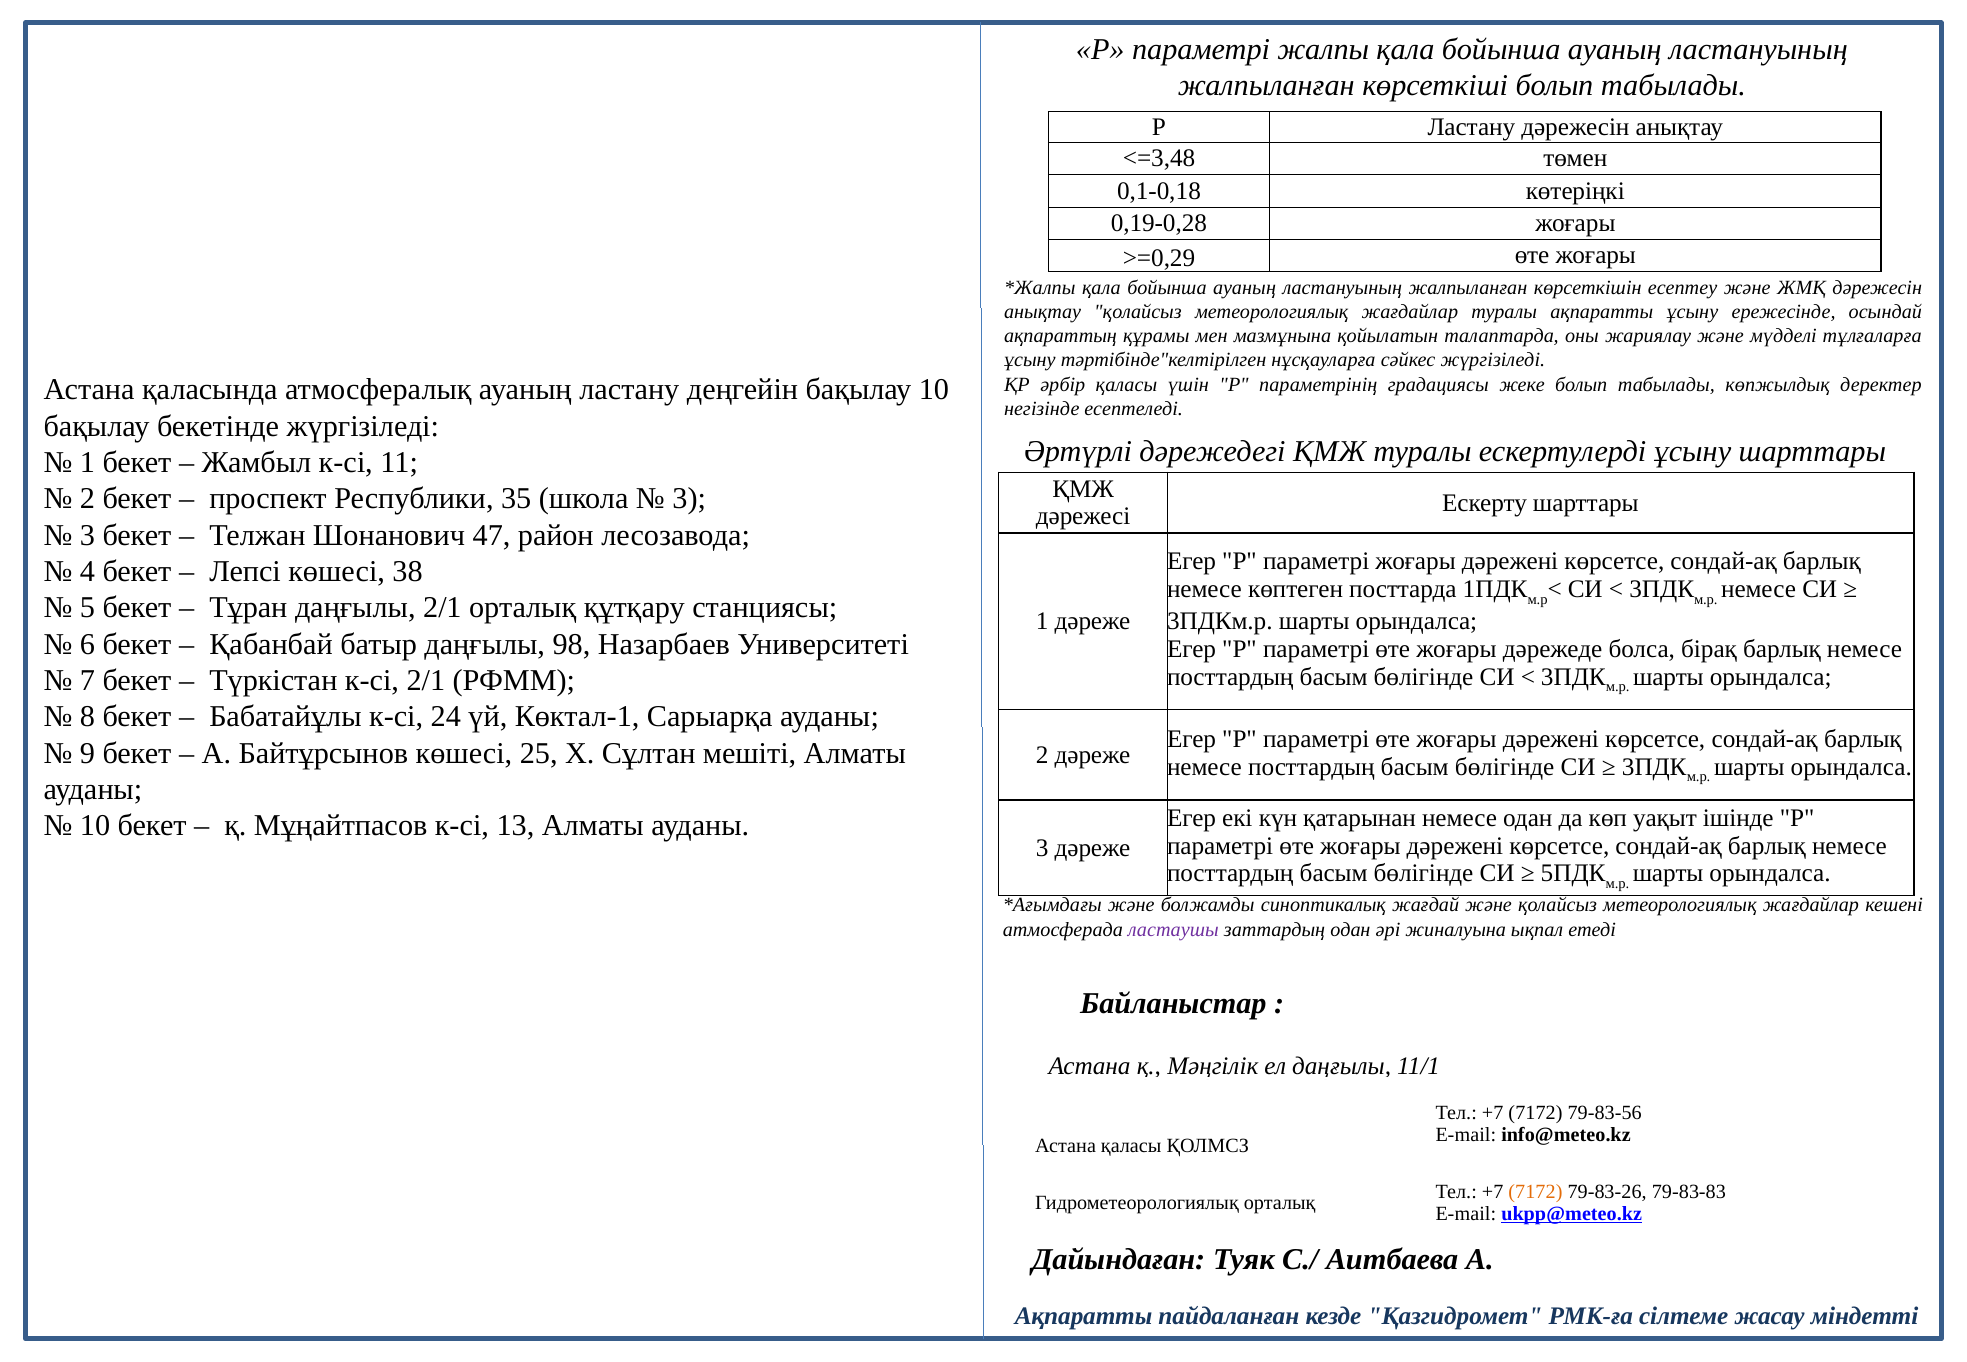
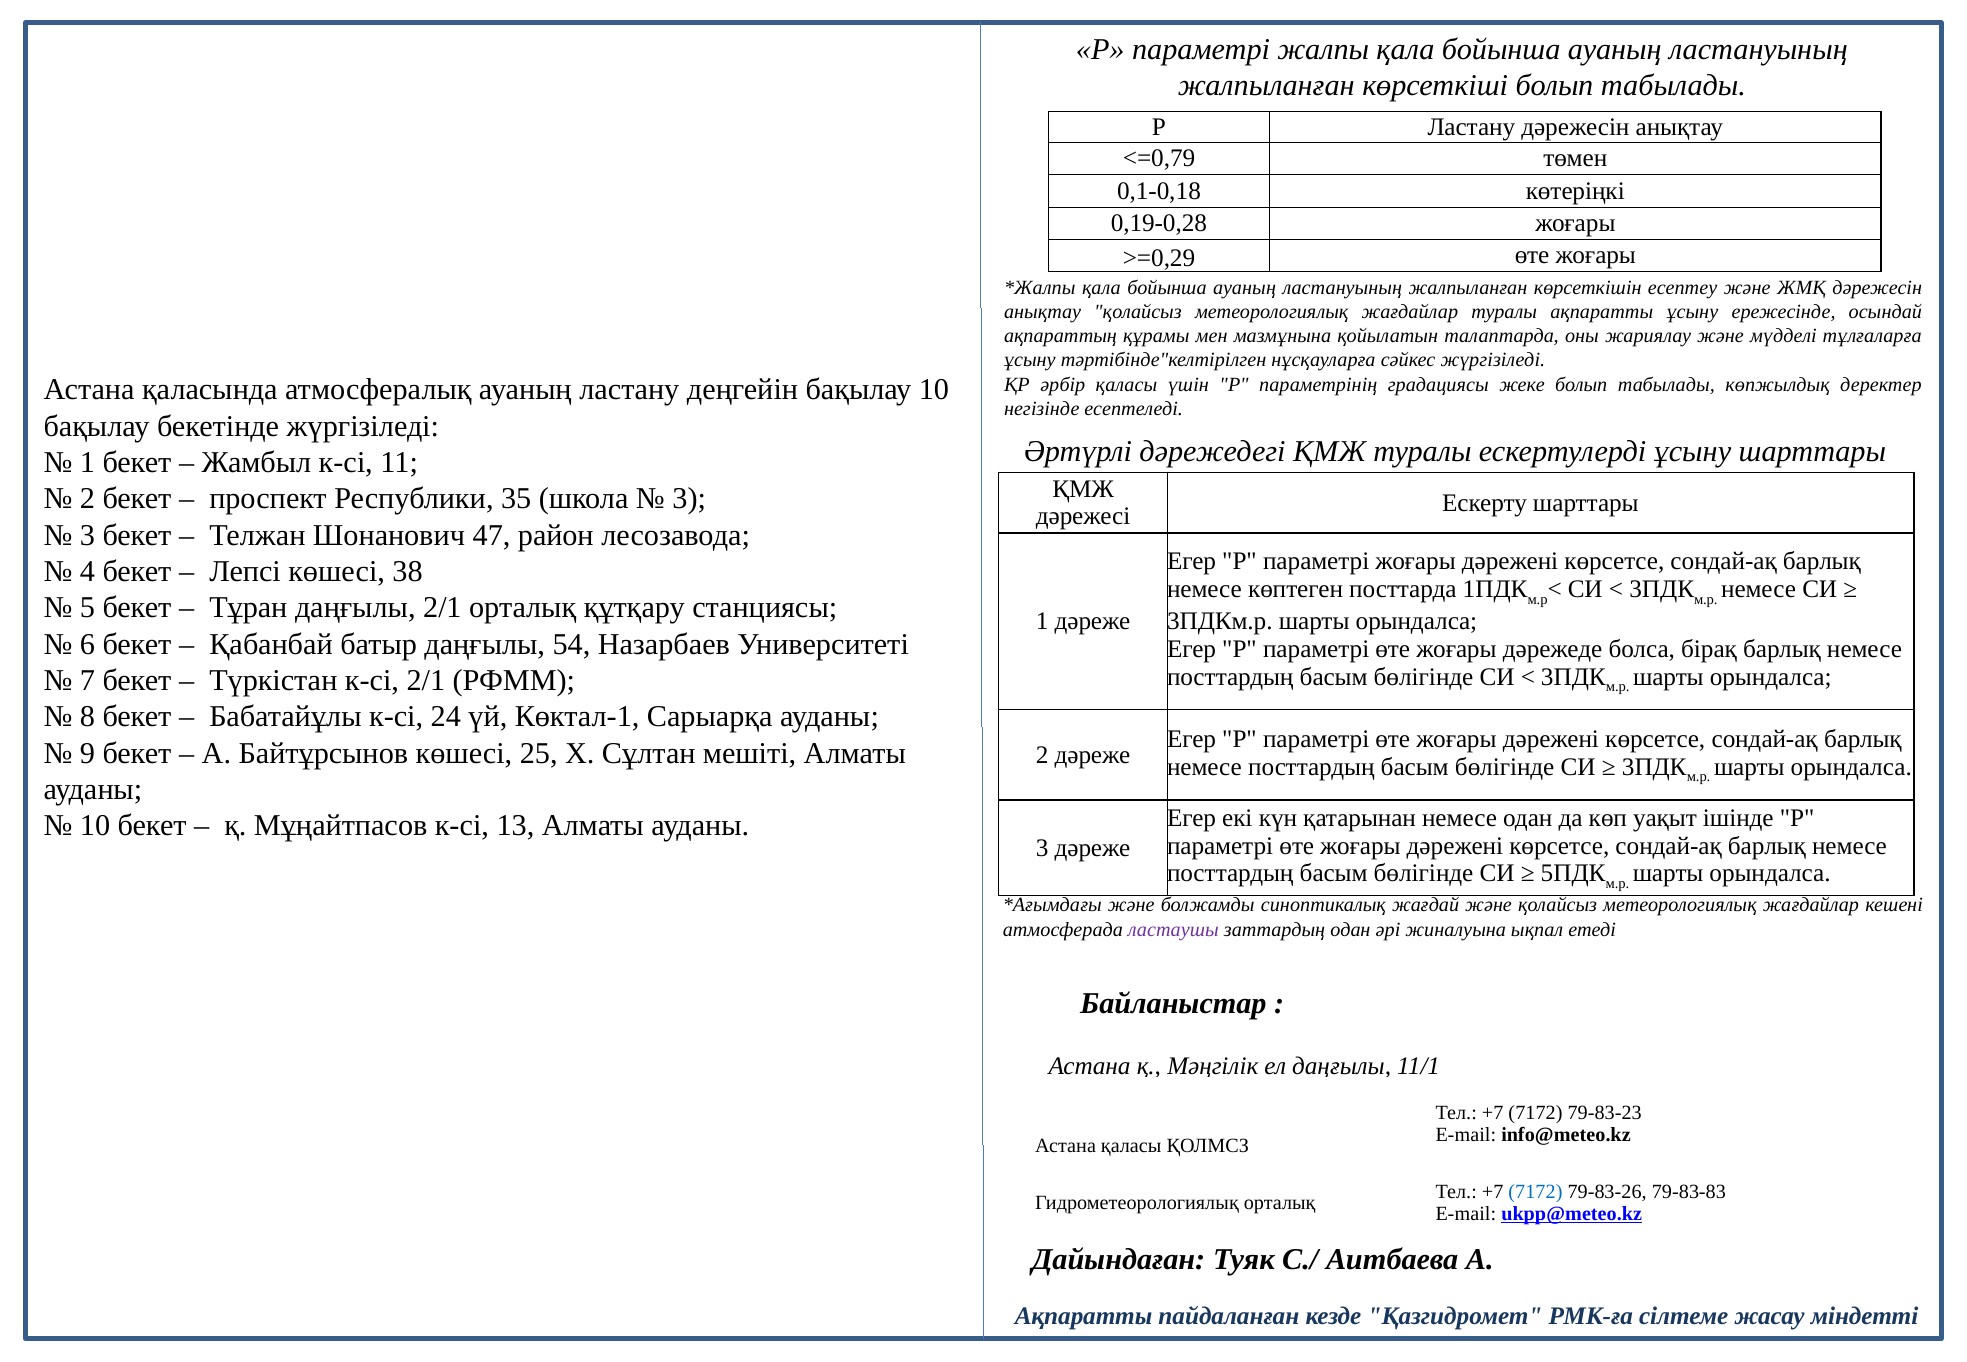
<=3,48: <=3,48 -> <=0,79 (1159, 159)
98: 98 -> 54 (571, 644)
79-83-56: 79-83-56 -> 79-83-23 (1605, 1113)
7172 colour: orange -> blue (1535, 1191)
